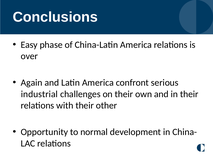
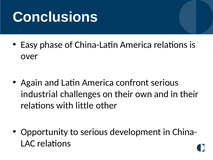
with their: their -> little (85, 105)
to normal: normal -> serious (94, 132)
